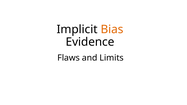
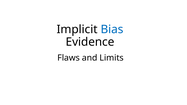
Bias colour: orange -> blue (112, 29)
